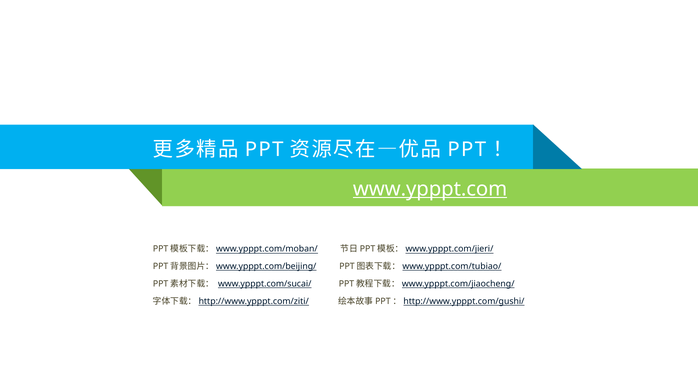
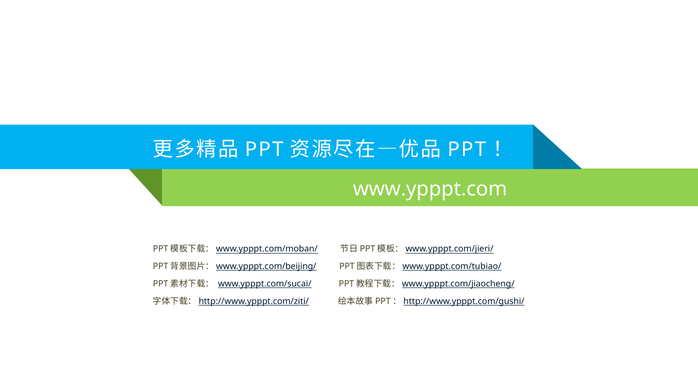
www.ypppt.com underline: present -> none (430, 189)
